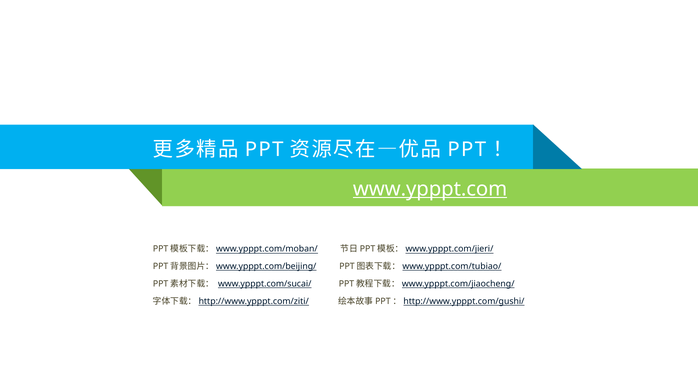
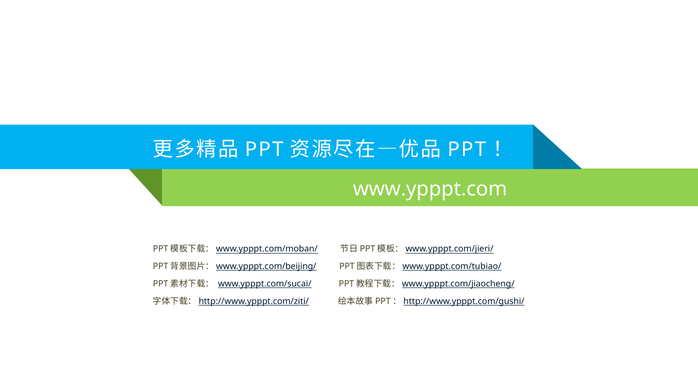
www.ypppt.com underline: present -> none (430, 189)
